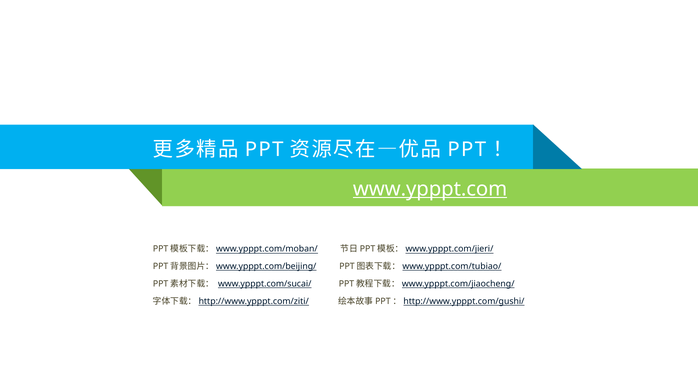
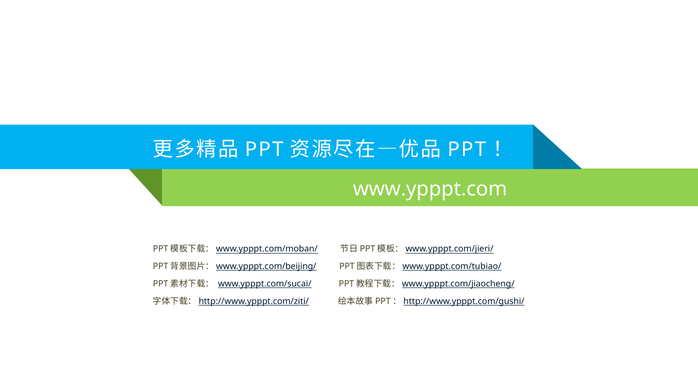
www.ypppt.com underline: present -> none (430, 189)
